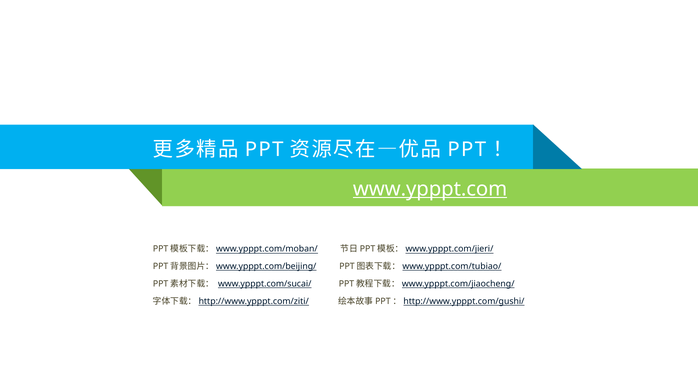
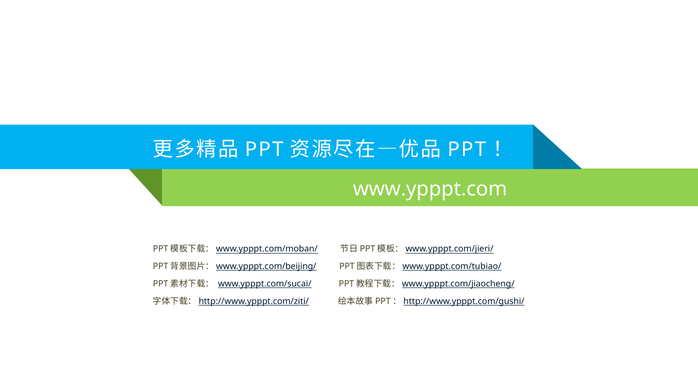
www.ypppt.com underline: present -> none (430, 189)
